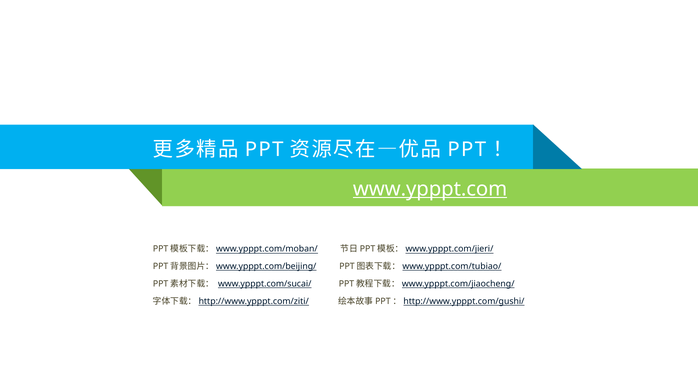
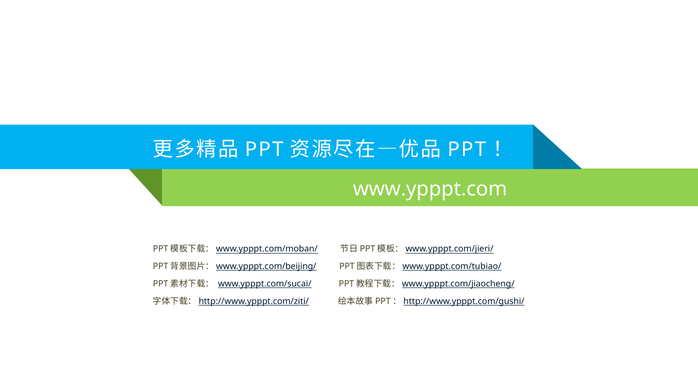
www.ypppt.com underline: present -> none (430, 189)
